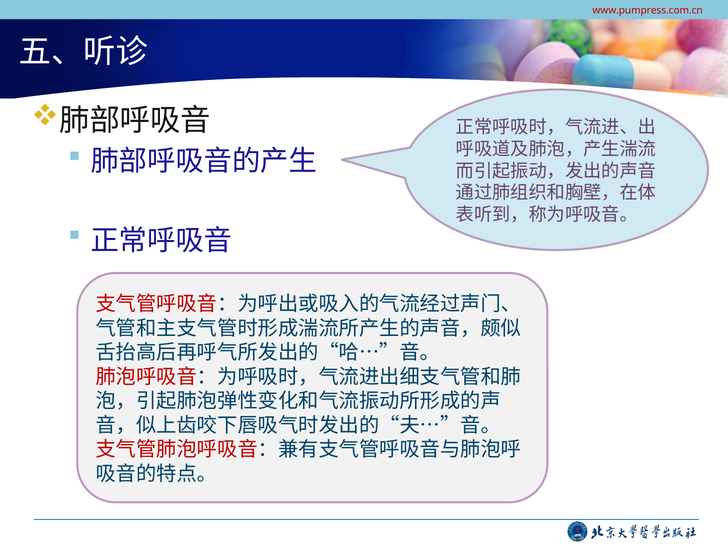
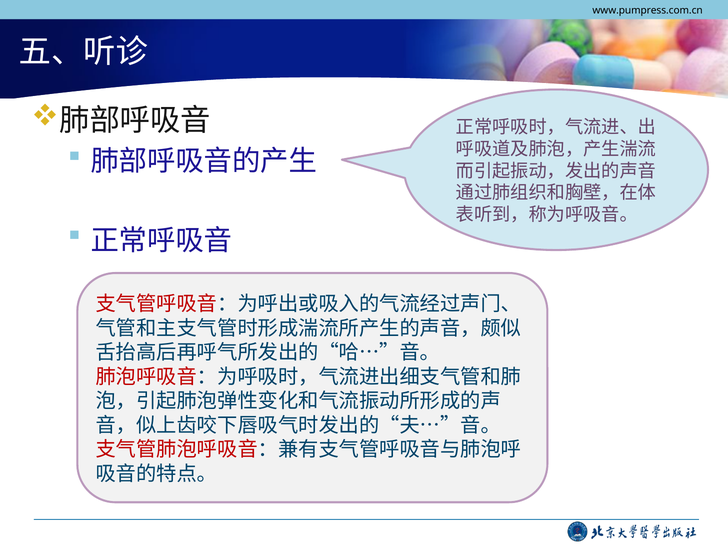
www.pumpress.com.cn colour: red -> black (648, 10)
